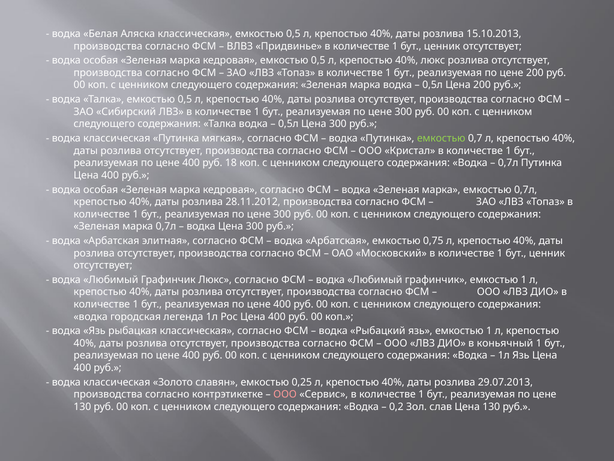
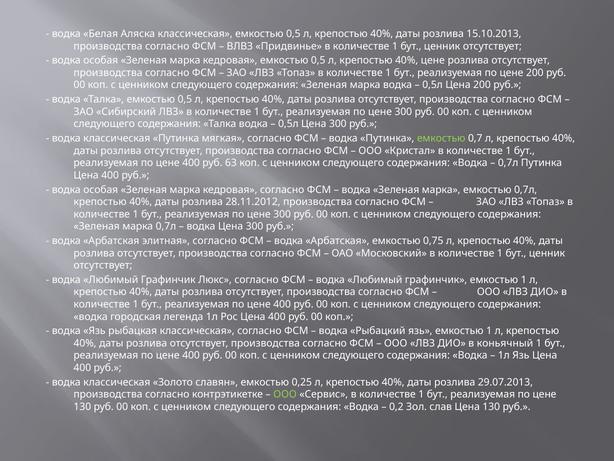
40% люкс: люкс -> цене (433, 60)
18: 18 -> 63 (231, 163)
ООО colour: pink -> light green (285, 394)
